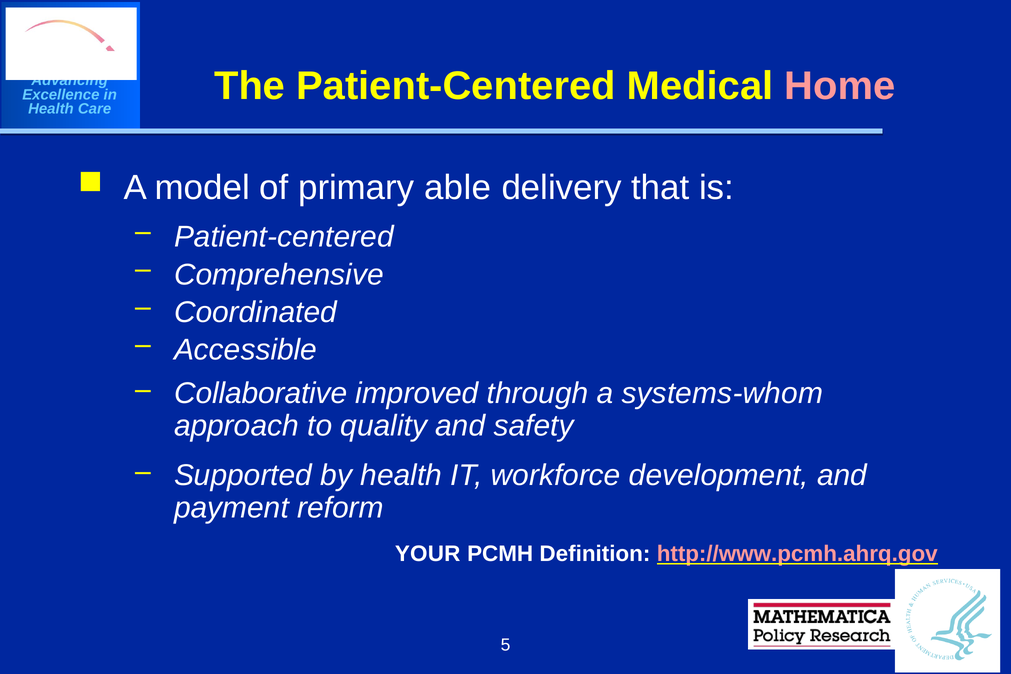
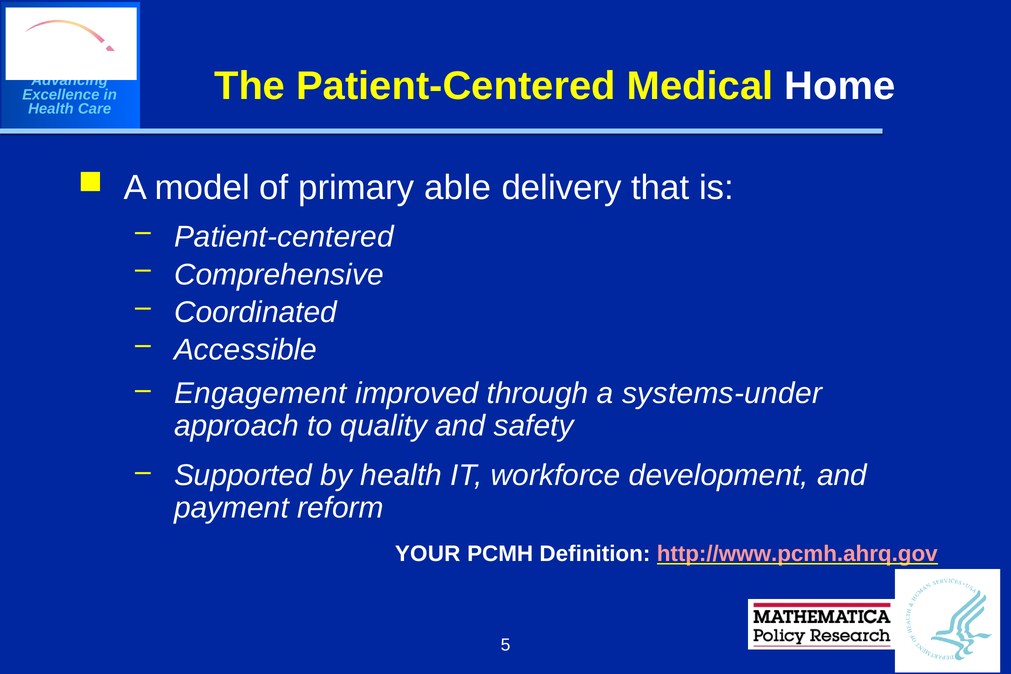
Home colour: pink -> white (840, 86)
Collaborative: Collaborative -> Engagement (260, 393)
systems-whom: systems-whom -> systems-under (722, 393)
